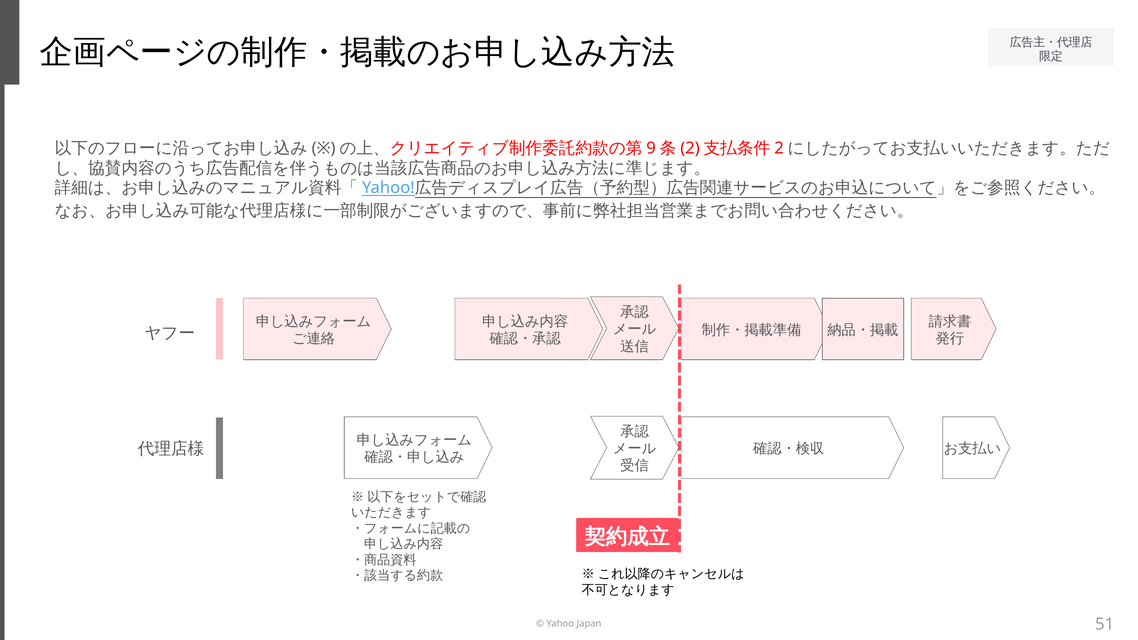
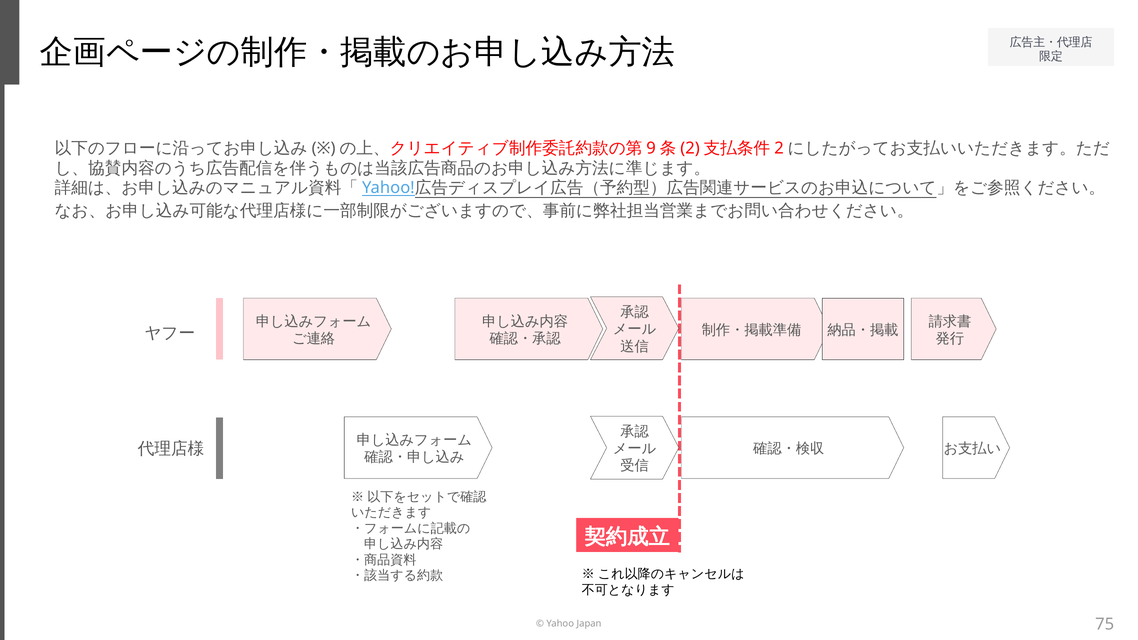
51: 51 -> 75 (1105, 624)
